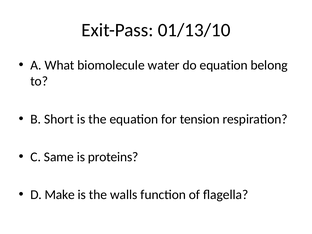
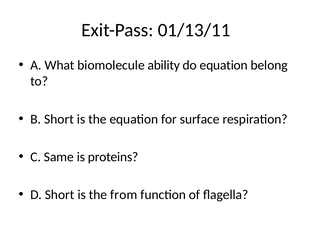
01/13/10: 01/13/10 -> 01/13/11 (194, 30)
water: water -> ability (164, 65)
tension: tension -> surface (200, 119)
D Make: Make -> Short (60, 195)
walls: walls -> from (124, 195)
